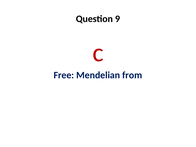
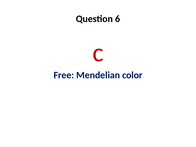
9: 9 -> 6 (118, 19)
from: from -> color (132, 75)
